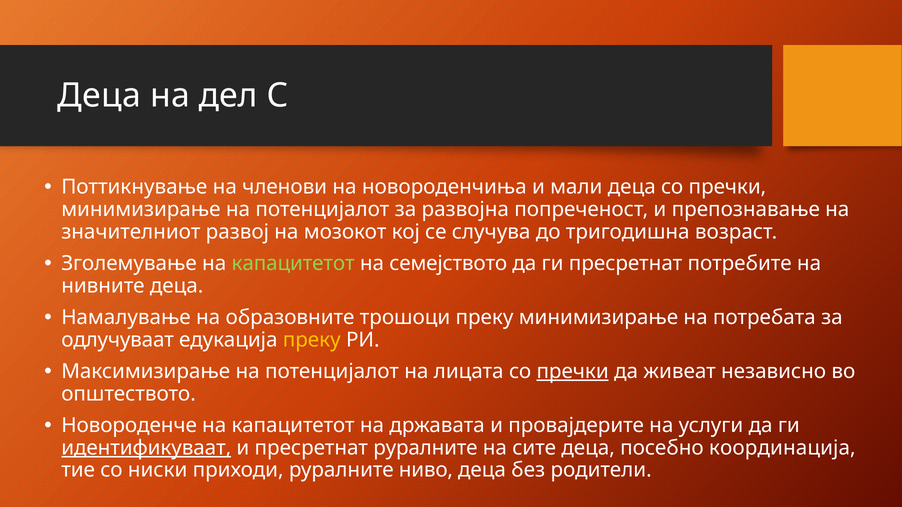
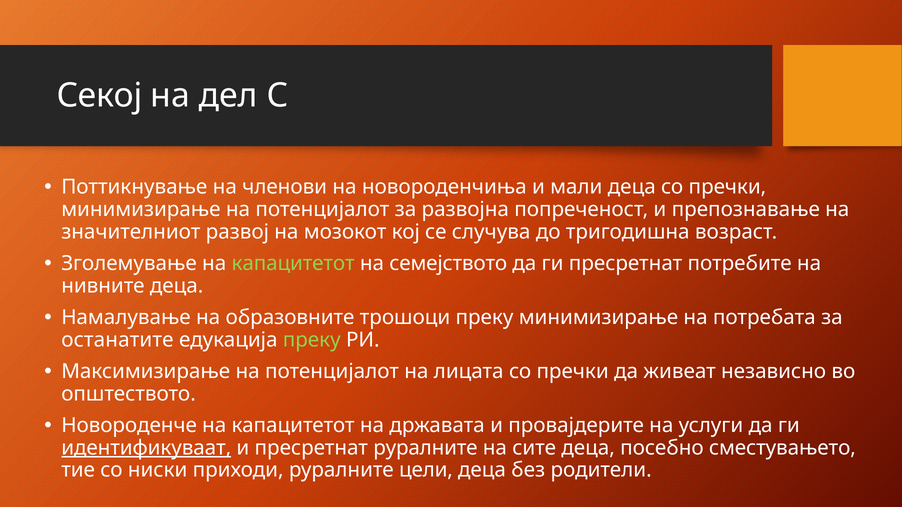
Деца: Деца -> Секој (100, 95)
одлучуваат: одлучуваат -> останатите (117, 340)
преку colour: yellow -> light green (312, 340)
пречки underline: present -> none (573, 372)
координација: координација -> сместувањето (782, 448)
ниво: ниво -> цели (426, 470)
